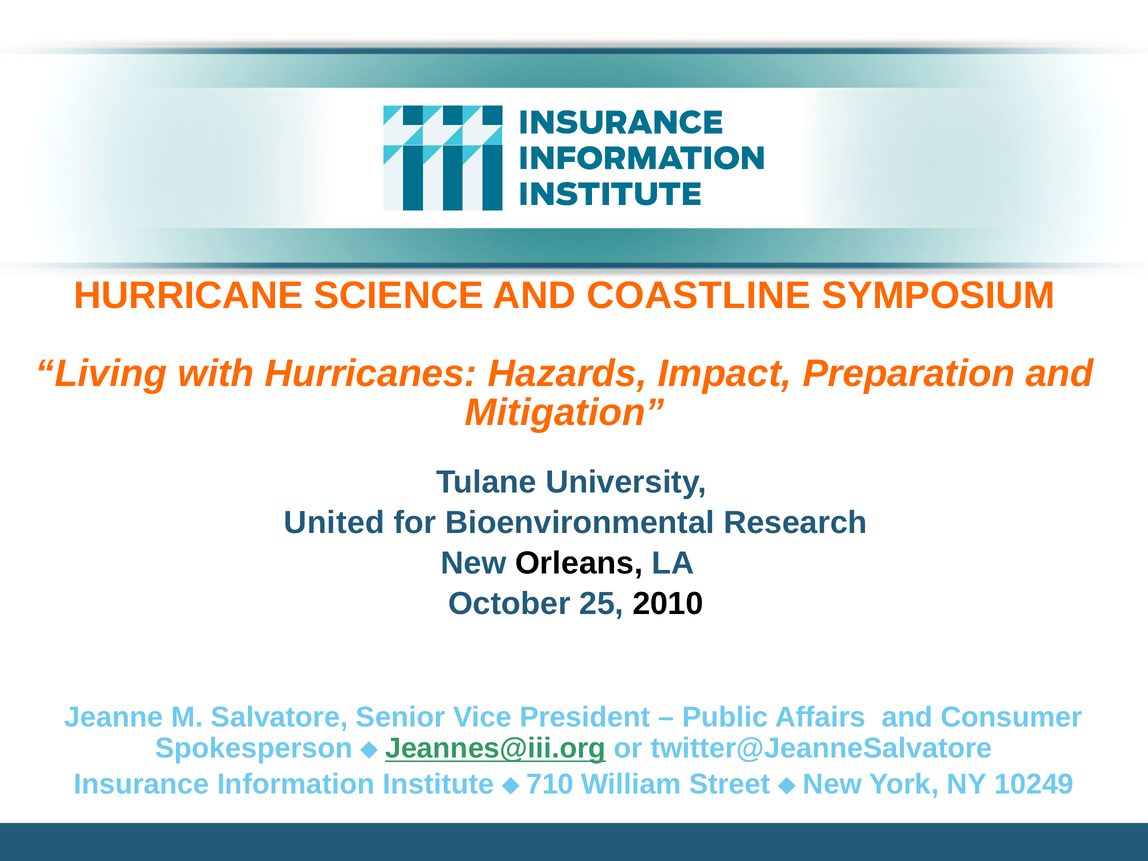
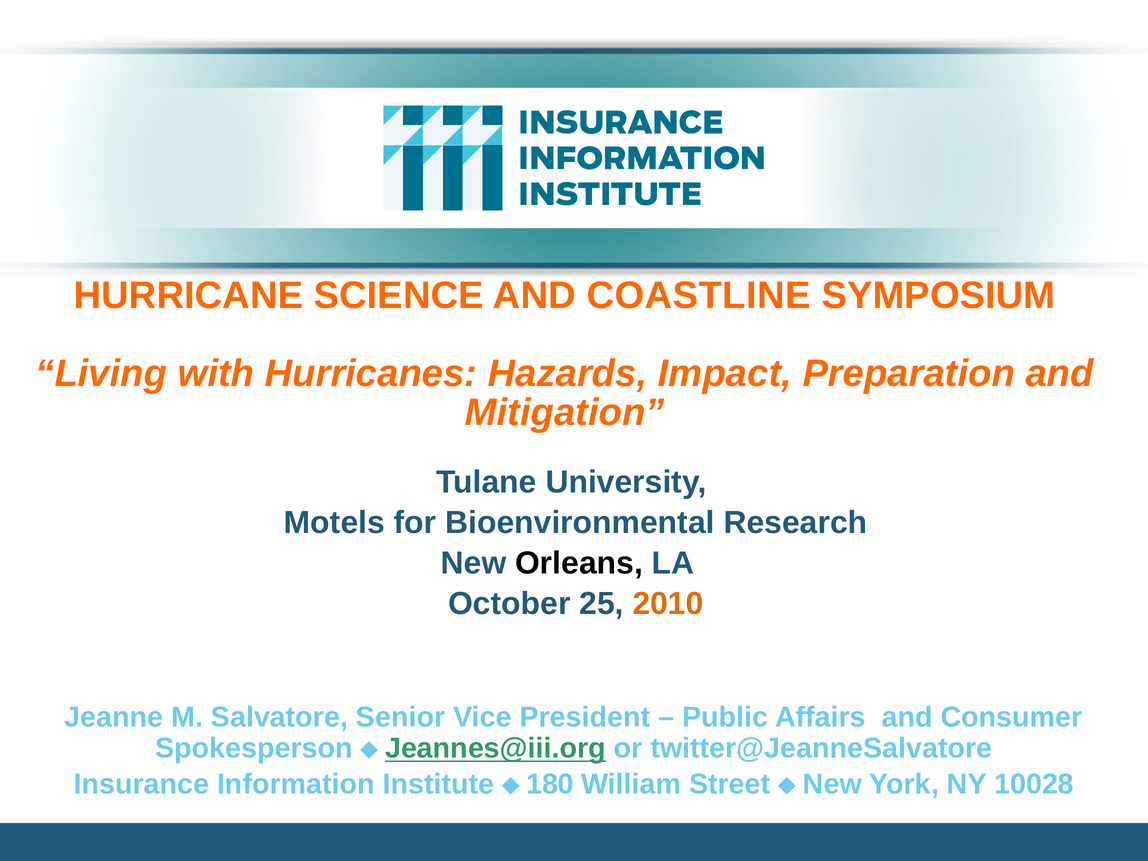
United: United -> Motels (334, 523)
2010 colour: black -> orange (668, 604)
710: 710 -> 180 (550, 784)
10249: 10249 -> 10028 (1034, 784)
